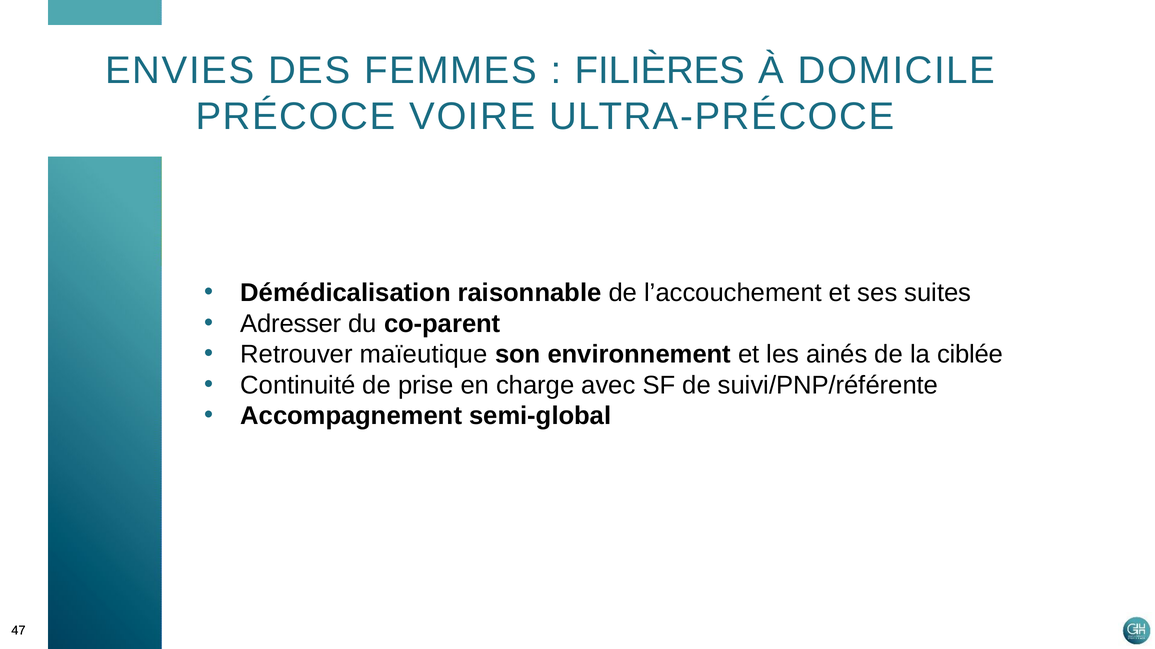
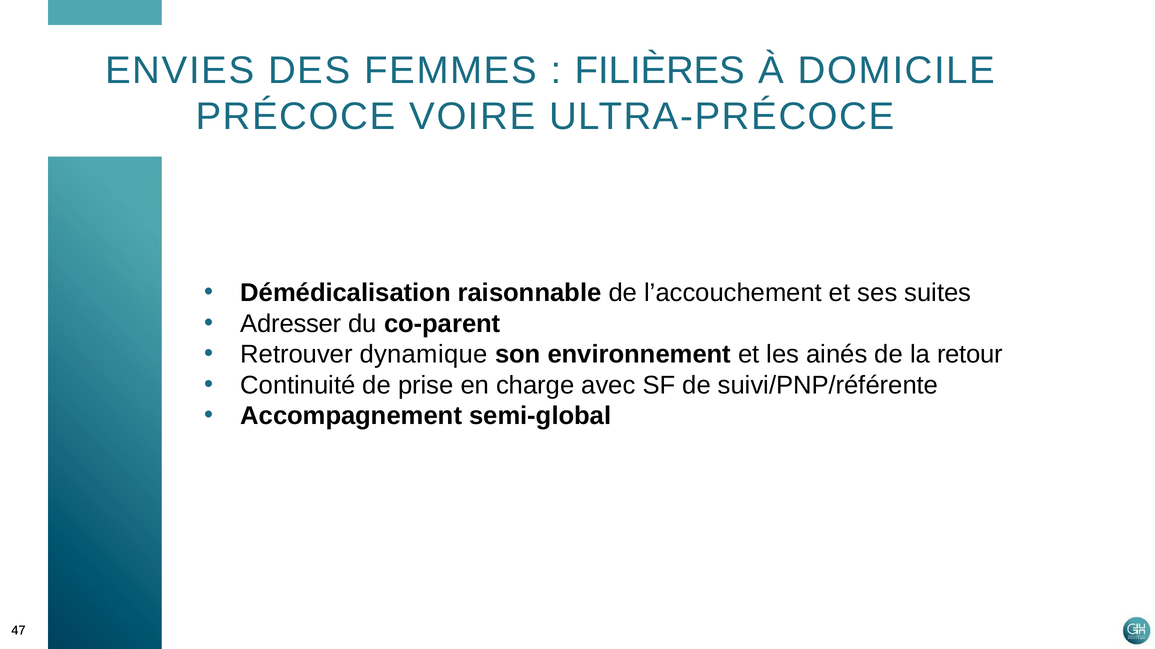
maïeutique: maïeutique -> dynamique (424, 355)
ciblée: ciblée -> retour (970, 355)
